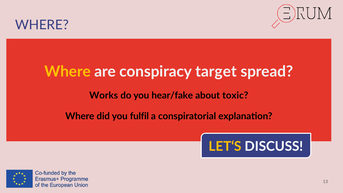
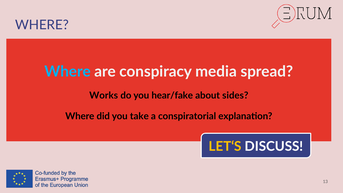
Where colour: yellow -> light blue (68, 72)
target: target -> media (216, 72)
toxic: toxic -> sides (235, 95)
fulfil: fulfil -> take (139, 116)
